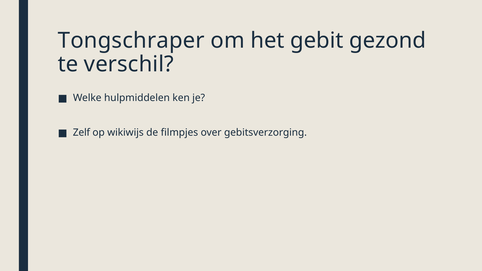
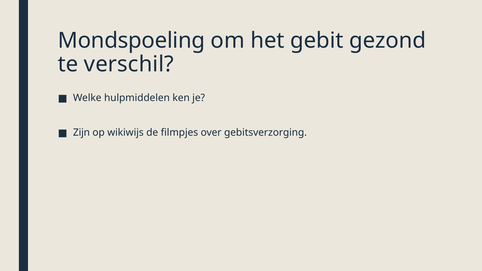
Tongschraper: Tongschraper -> Mondspoeling (131, 41)
Zelf: Zelf -> Zijn (81, 133)
